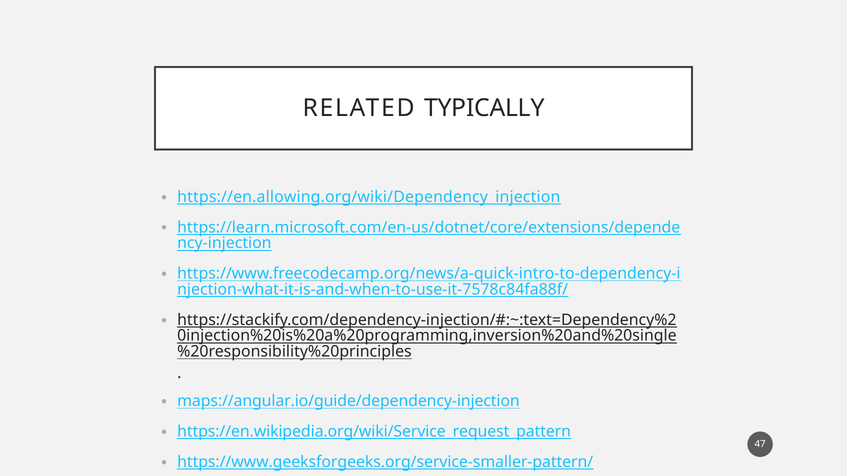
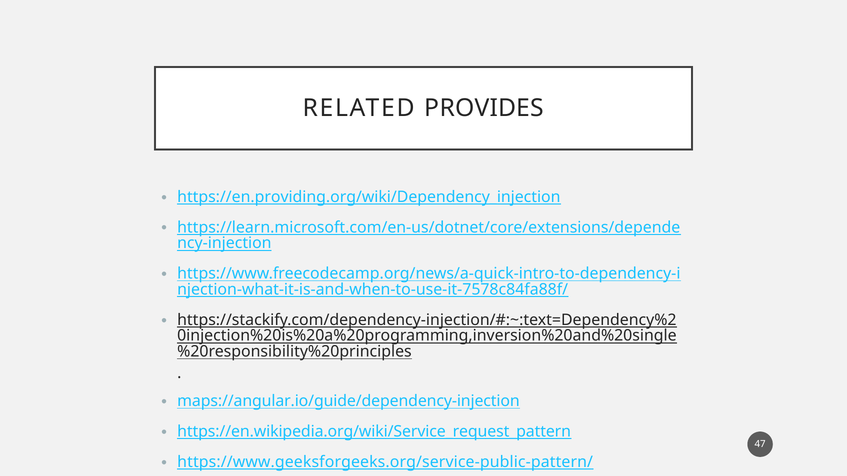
TYPICALLY: TYPICALLY -> PROVIDES (484, 108)
https://en.allowing.org/wiki/Dependency_injection: https://en.allowing.org/wiki/Dependency_injection -> https://en.providing.org/wiki/Dependency_injection (369, 197)
https://www.geeksforgeeks.org/service-smaller-pattern/: https://www.geeksforgeeks.org/service-smaller-pattern/ -> https://www.geeksforgeeks.org/service-public-pattern/ (385, 462)
